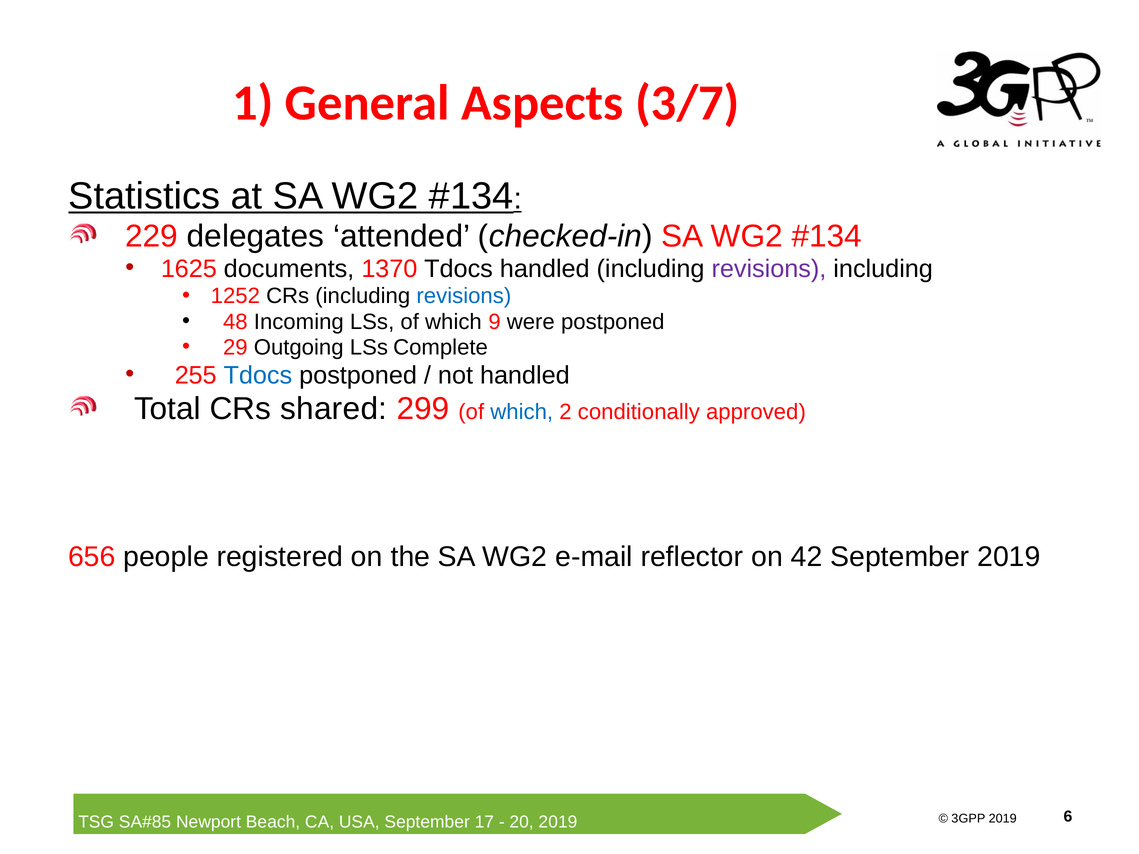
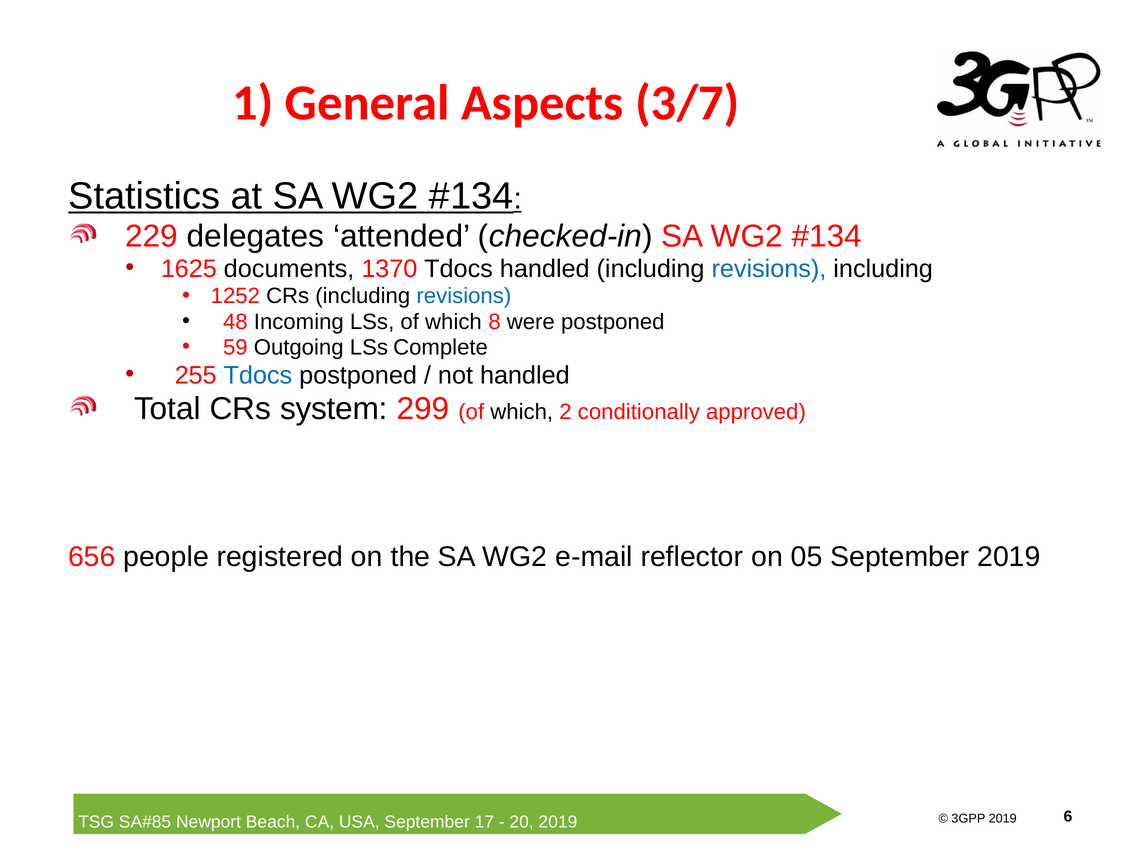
revisions colour: purple -> blue (769, 269)
9: 9 -> 8 (495, 322)
29: 29 -> 59 (235, 348)
shared: shared -> system (334, 409)
which colour: blue -> black (522, 412)
42: 42 -> 05 (807, 557)
